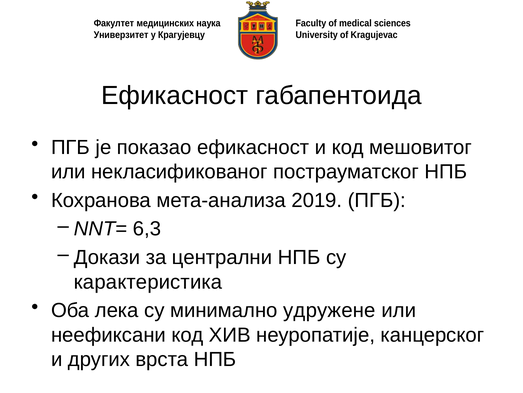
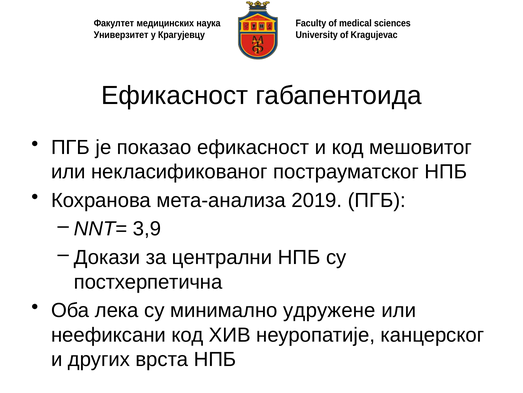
6,3: 6,3 -> 3,9 (147, 228)
карактеристика: карактеристика -> постхерпетична (148, 281)
